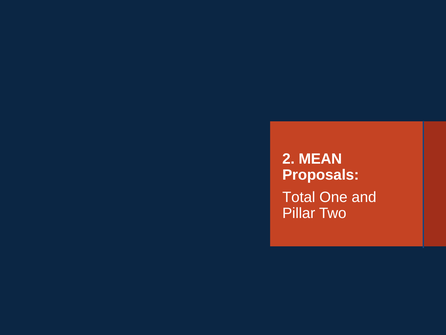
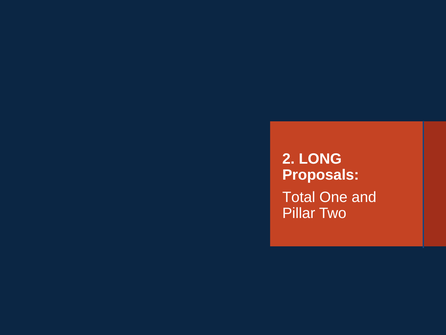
MEAN: MEAN -> LONG (320, 159)
